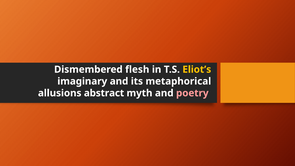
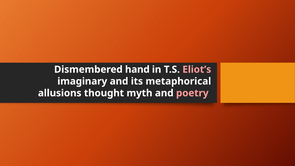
flesh: flesh -> hand (137, 69)
Eliot’s colour: yellow -> pink (197, 69)
abstract: abstract -> thought (104, 93)
